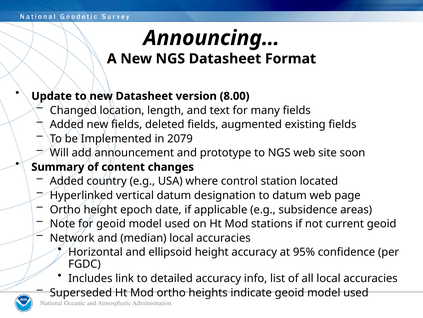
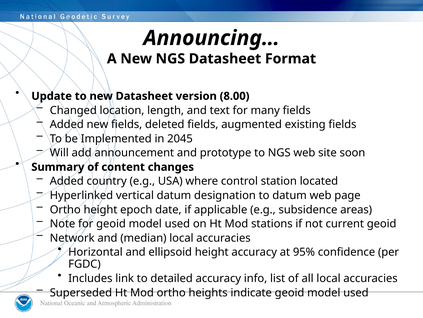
2079: 2079 -> 2045 (180, 138)
